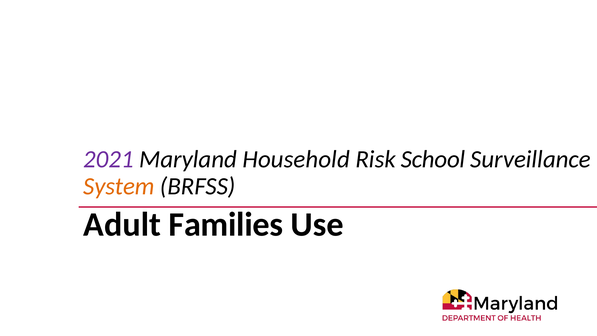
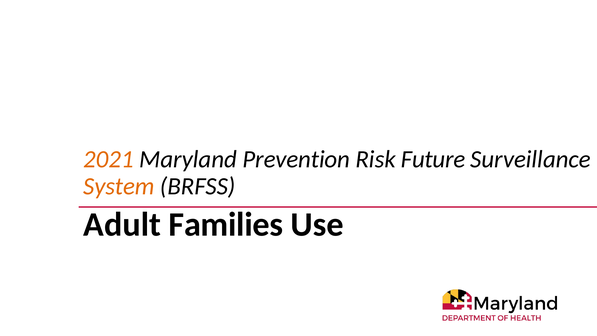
2021 colour: purple -> orange (108, 159)
Household: Household -> Prevention (296, 159)
School: School -> Future (433, 159)
